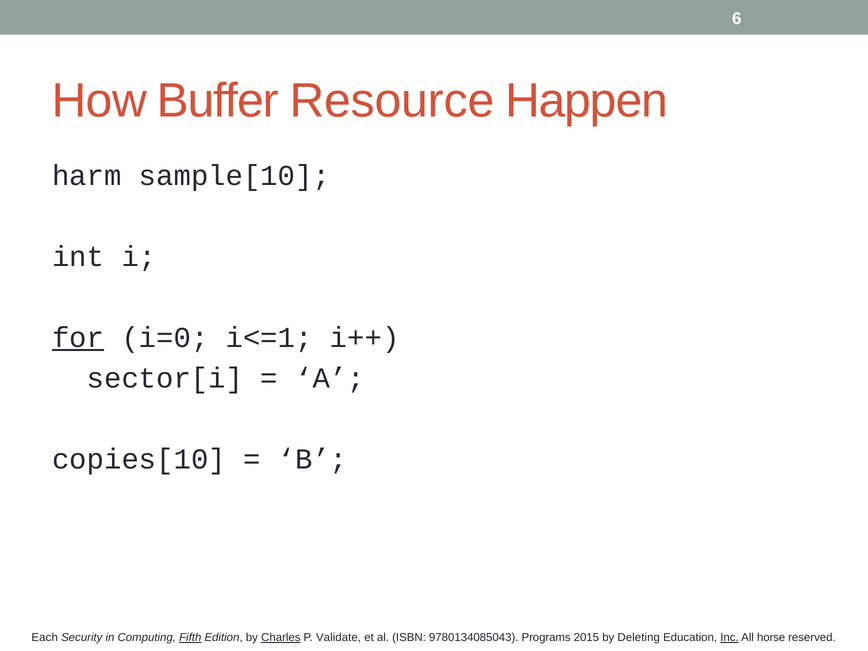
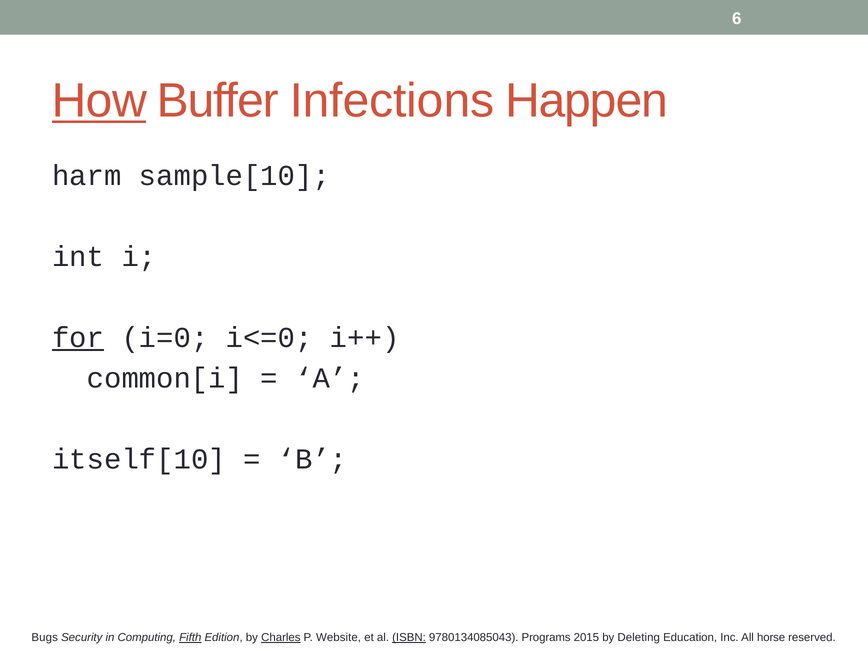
How underline: none -> present (99, 101)
Resource: Resource -> Infections (392, 101)
i<=1: i<=1 -> i<=0 (269, 338)
sector[i: sector[i -> common[i (165, 378)
copies[10: copies[10 -> itself[10 (139, 459)
Each: Each -> Bugs (45, 638)
Validate: Validate -> Website (339, 638)
ISBN underline: none -> present (409, 638)
Inc underline: present -> none (729, 638)
